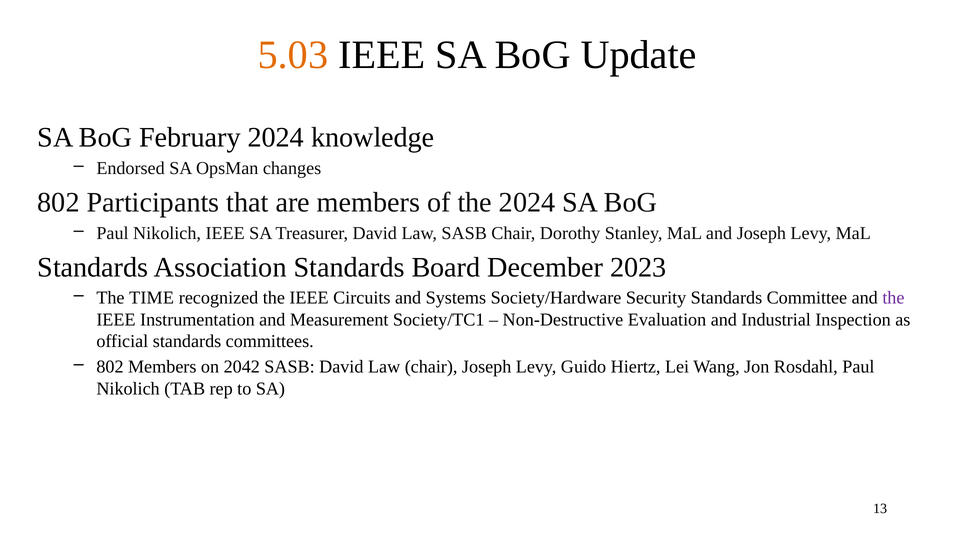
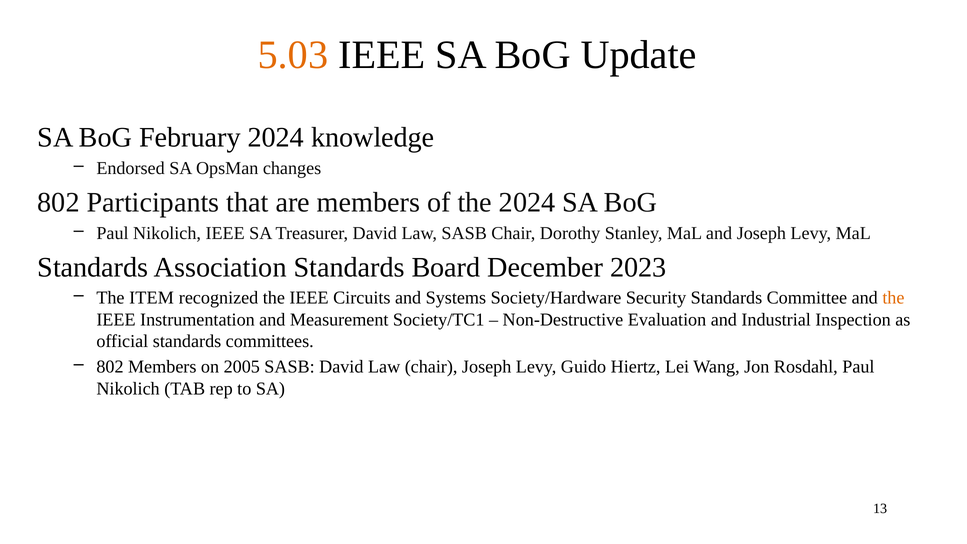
TIME: TIME -> ITEM (152, 298)
the colour: purple -> orange (893, 298)
2042: 2042 -> 2005 (242, 367)
